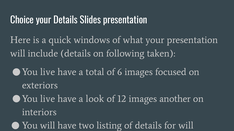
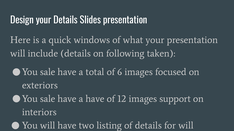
Choice: Choice -> Design (22, 20)
live: live -> sale (48, 72)
live: live -> sale (48, 99)
a look: look -> have (95, 99)
another: another -> support (175, 99)
